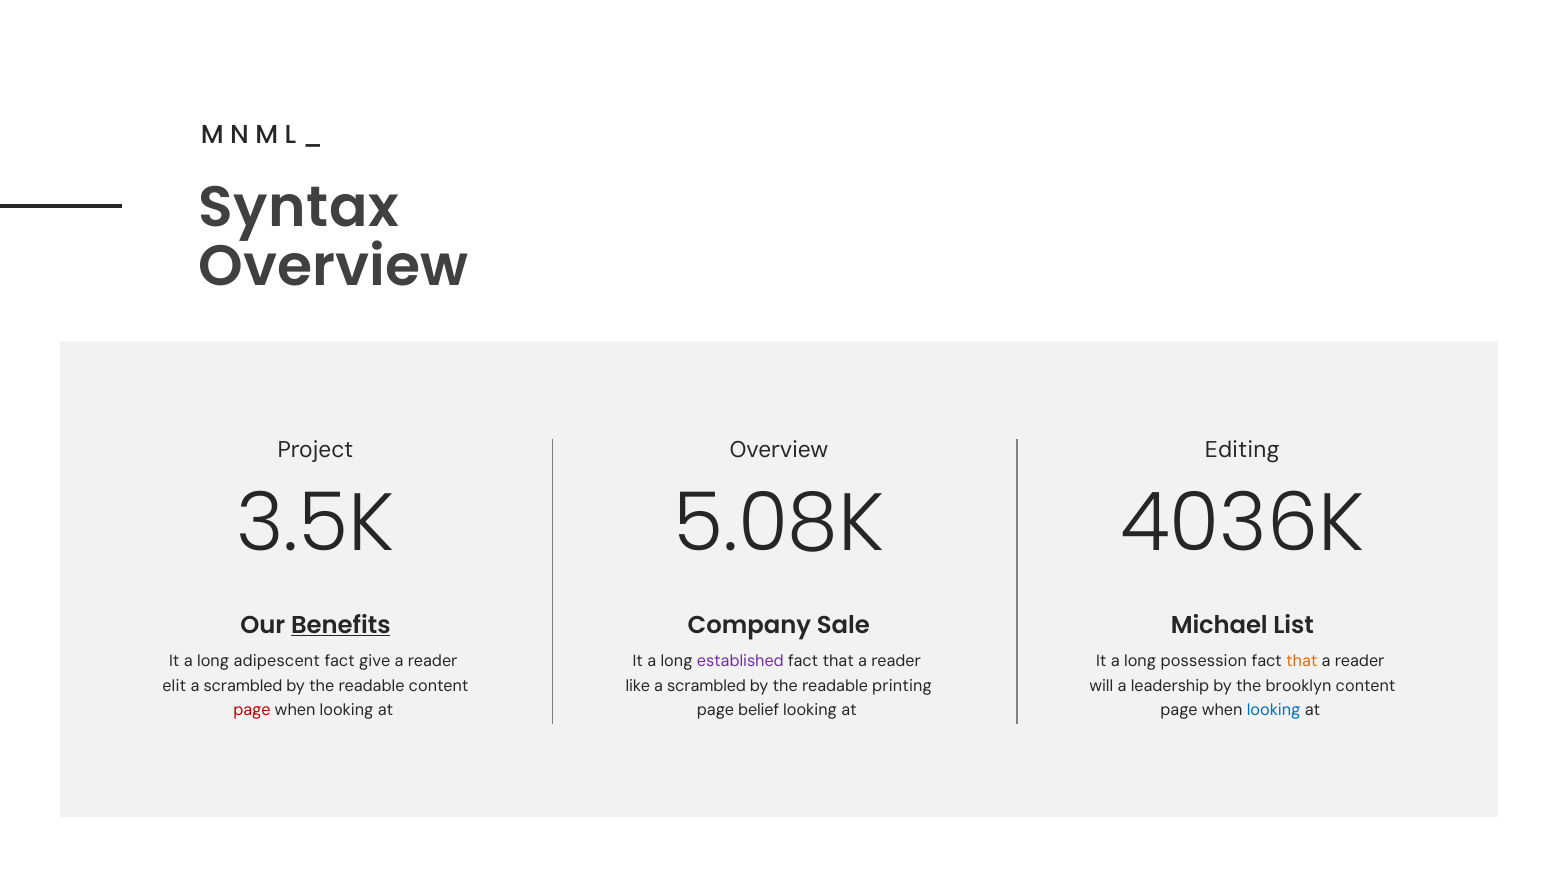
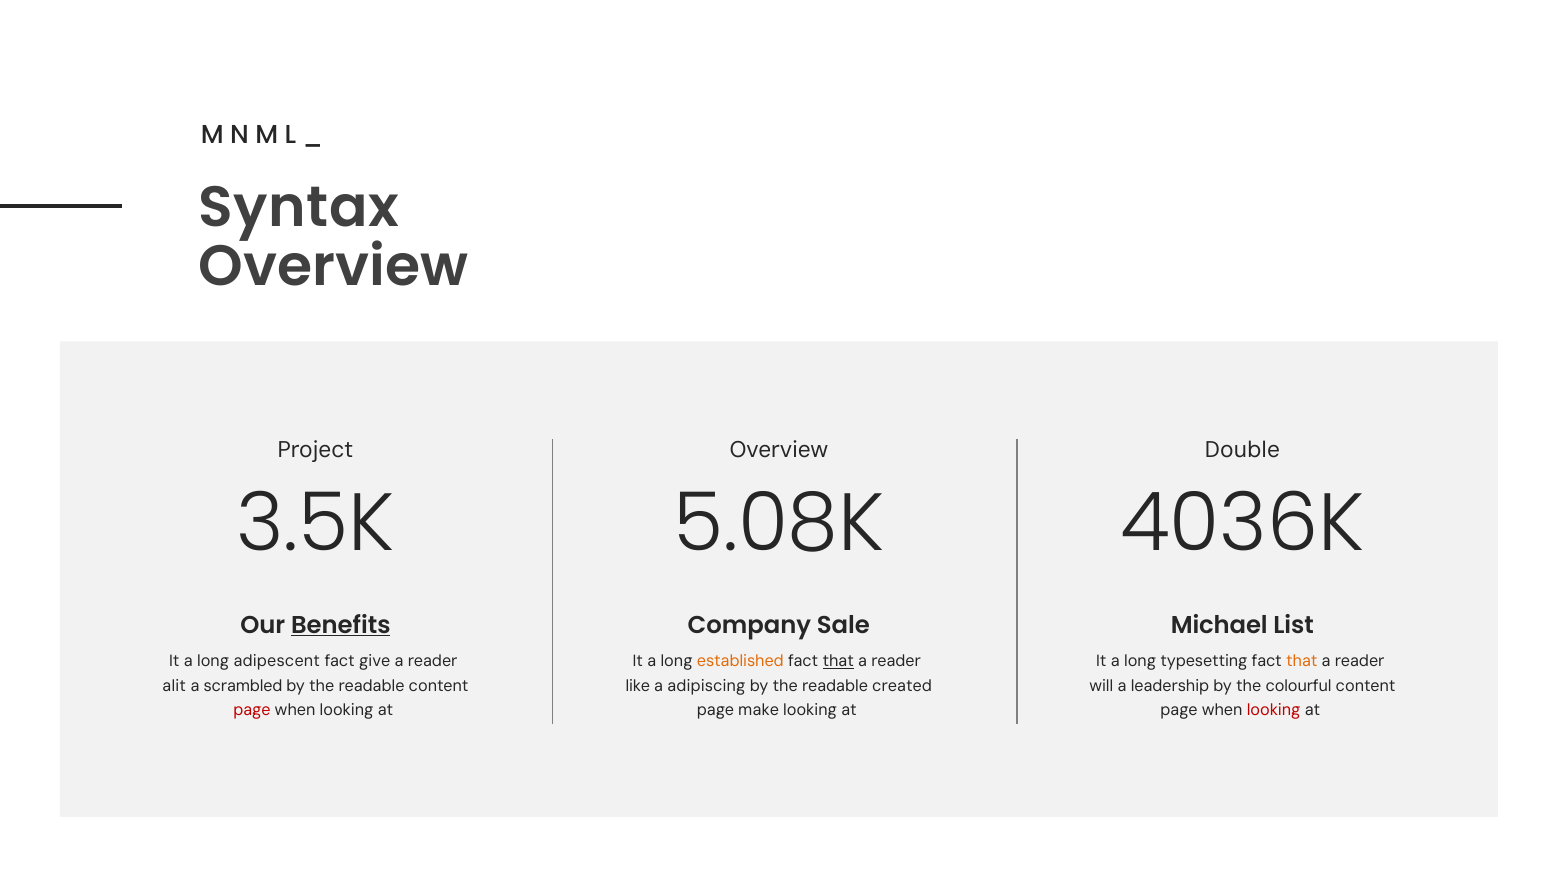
Editing: Editing -> Double (1242, 450)
established colour: purple -> orange (740, 661)
that underline: none -> present (838, 661)
possession: possession -> typesetting (1204, 661)
elit: elit -> alit (174, 685)
scrambled: scrambled -> adipiscing (706, 685)
printing: printing -> created (902, 685)
brooklyn: brooklyn -> colourful (1299, 685)
belief: belief -> make (759, 710)
looking colour: blue -> red (1274, 710)
